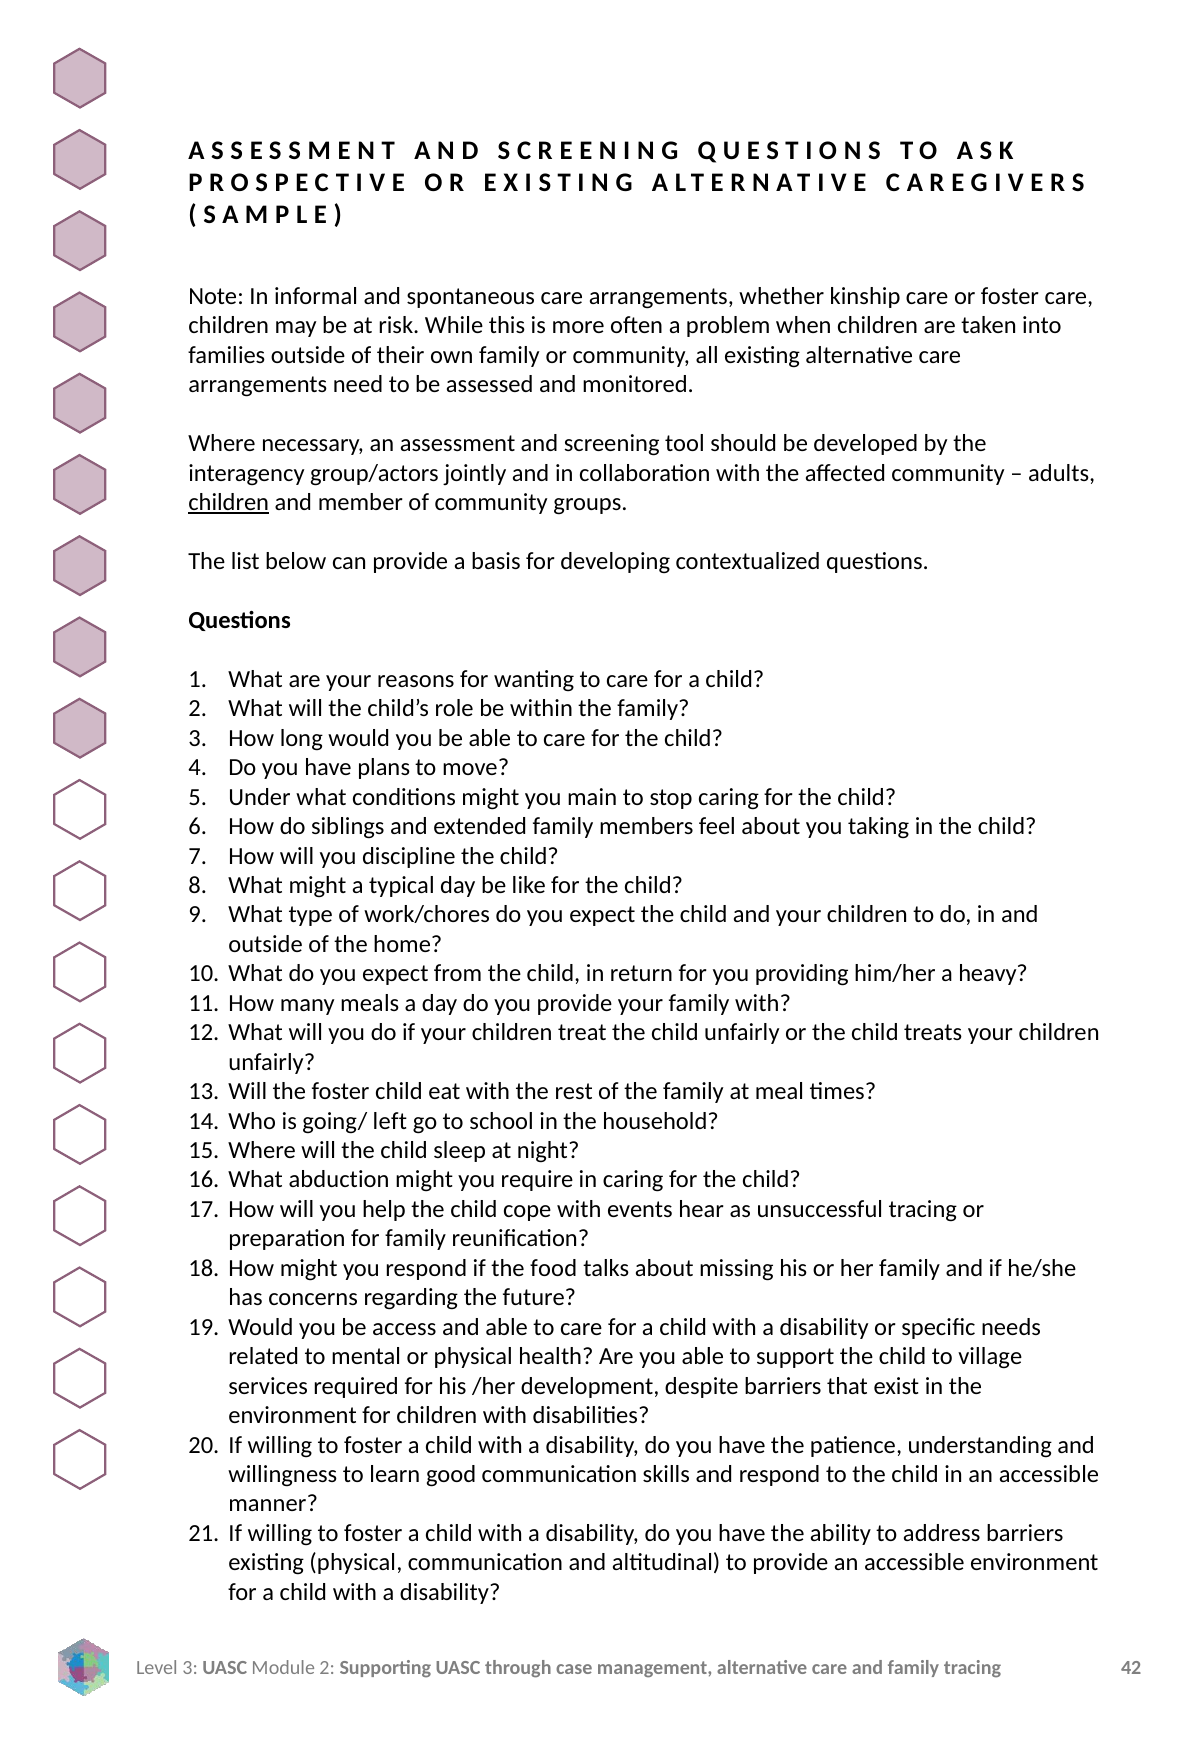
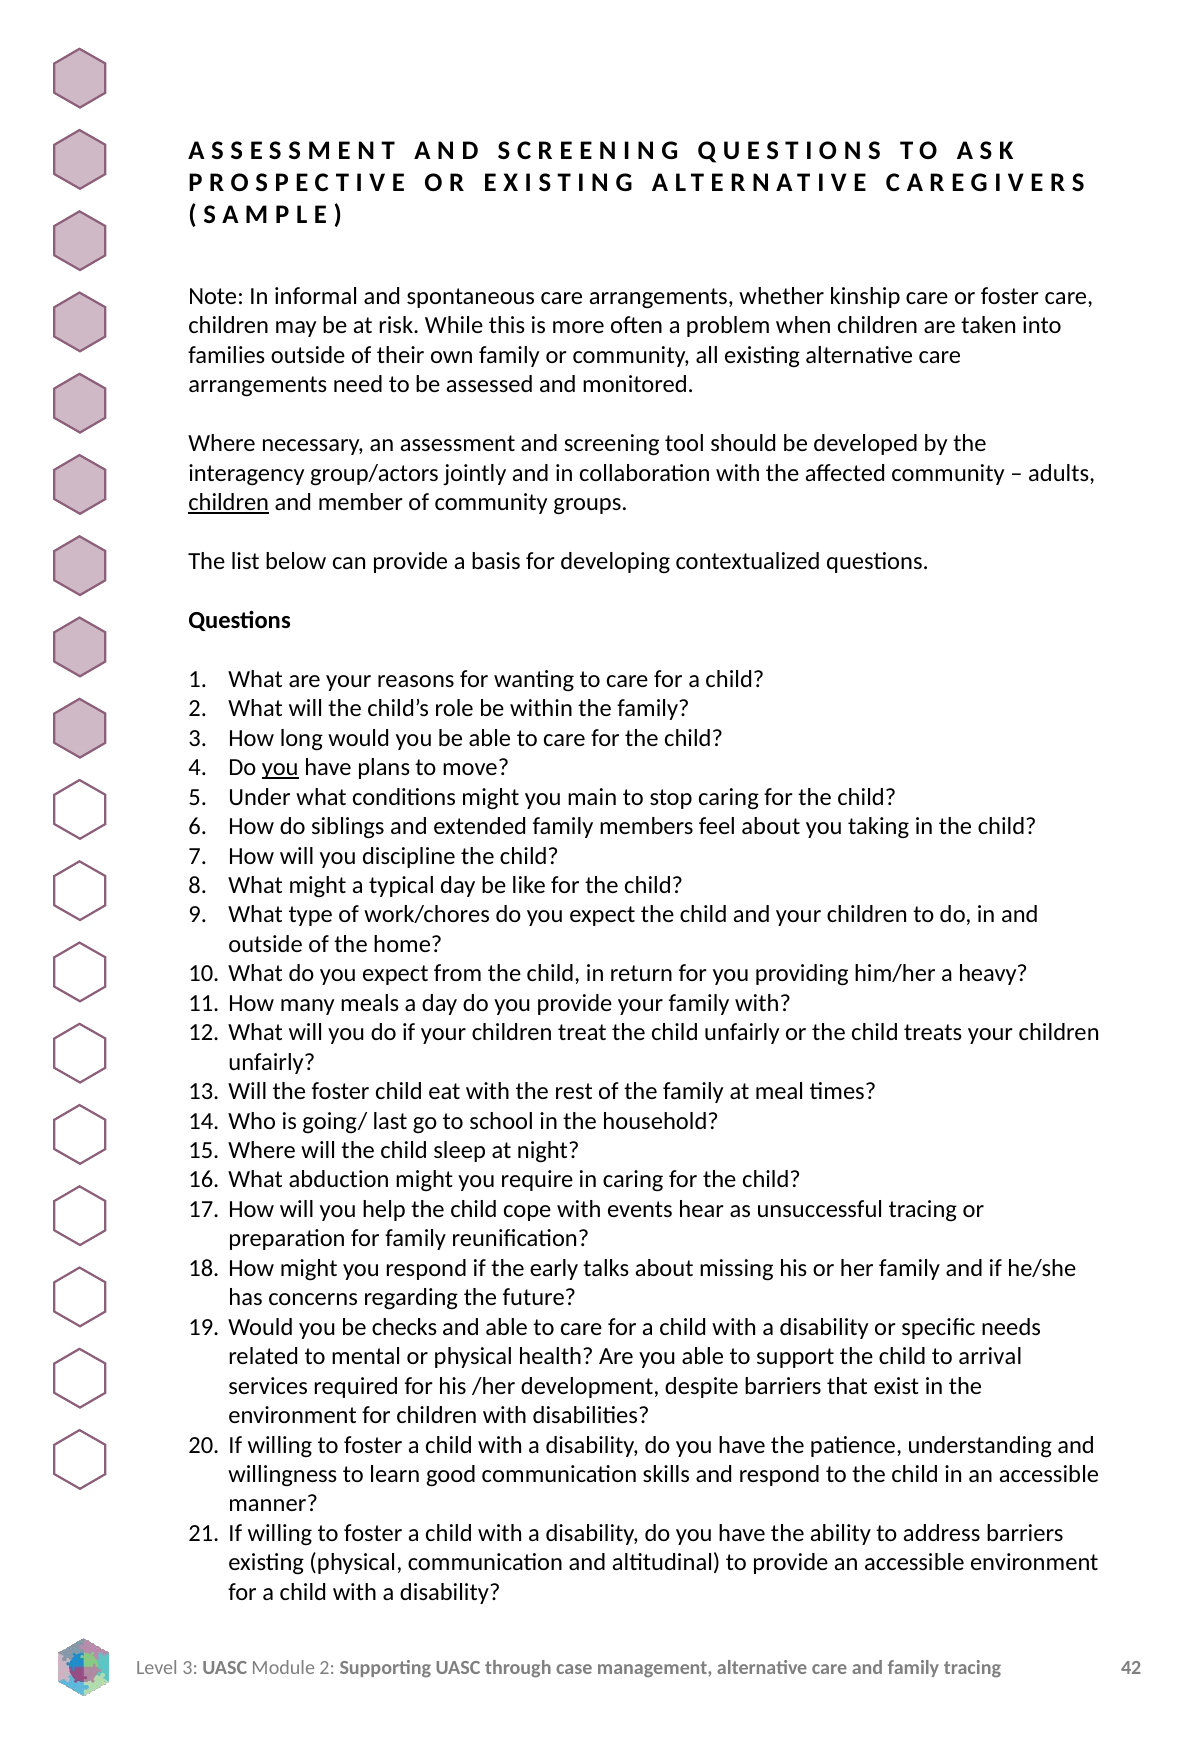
you underline: none -> present (280, 768)
left: left -> last (390, 1121)
food: food -> early (554, 1268)
access: access -> checks (405, 1327)
village: village -> arrival (990, 1357)
